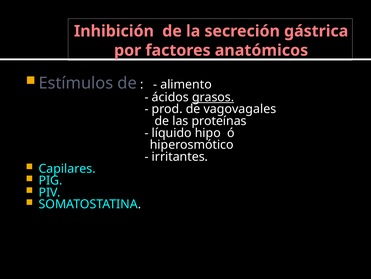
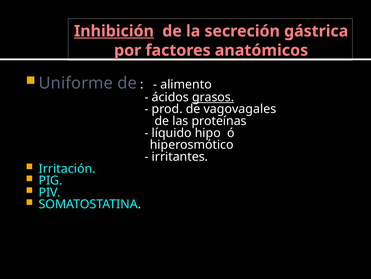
Inhibición underline: none -> present (114, 31)
Estímulos: Estímulos -> Uniforme (76, 83)
Capilares: Capilares -> Irritación (67, 168)
